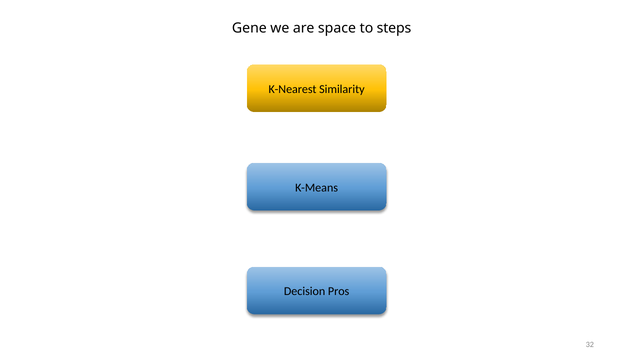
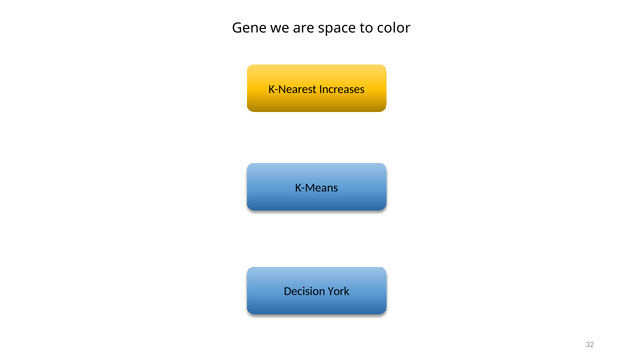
steps: steps -> color (394, 28)
Similarity: Similarity -> Increases (342, 89)
Pros: Pros -> York (339, 292)
